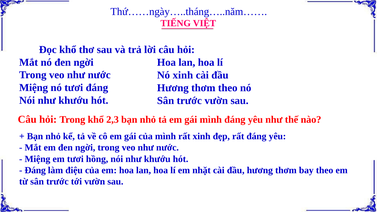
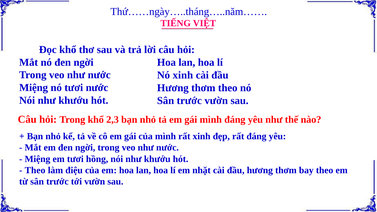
tươi đáng: đáng -> nước (97, 88)
Đáng: Đáng -> Theo (35, 170)
